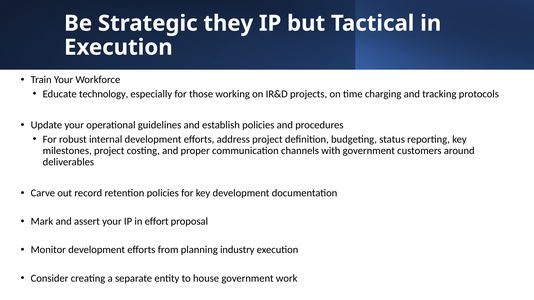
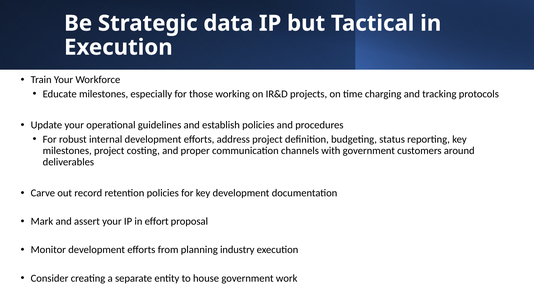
they: they -> data (228, 23)
Educate technology: technology -> milestones (104, 94)
